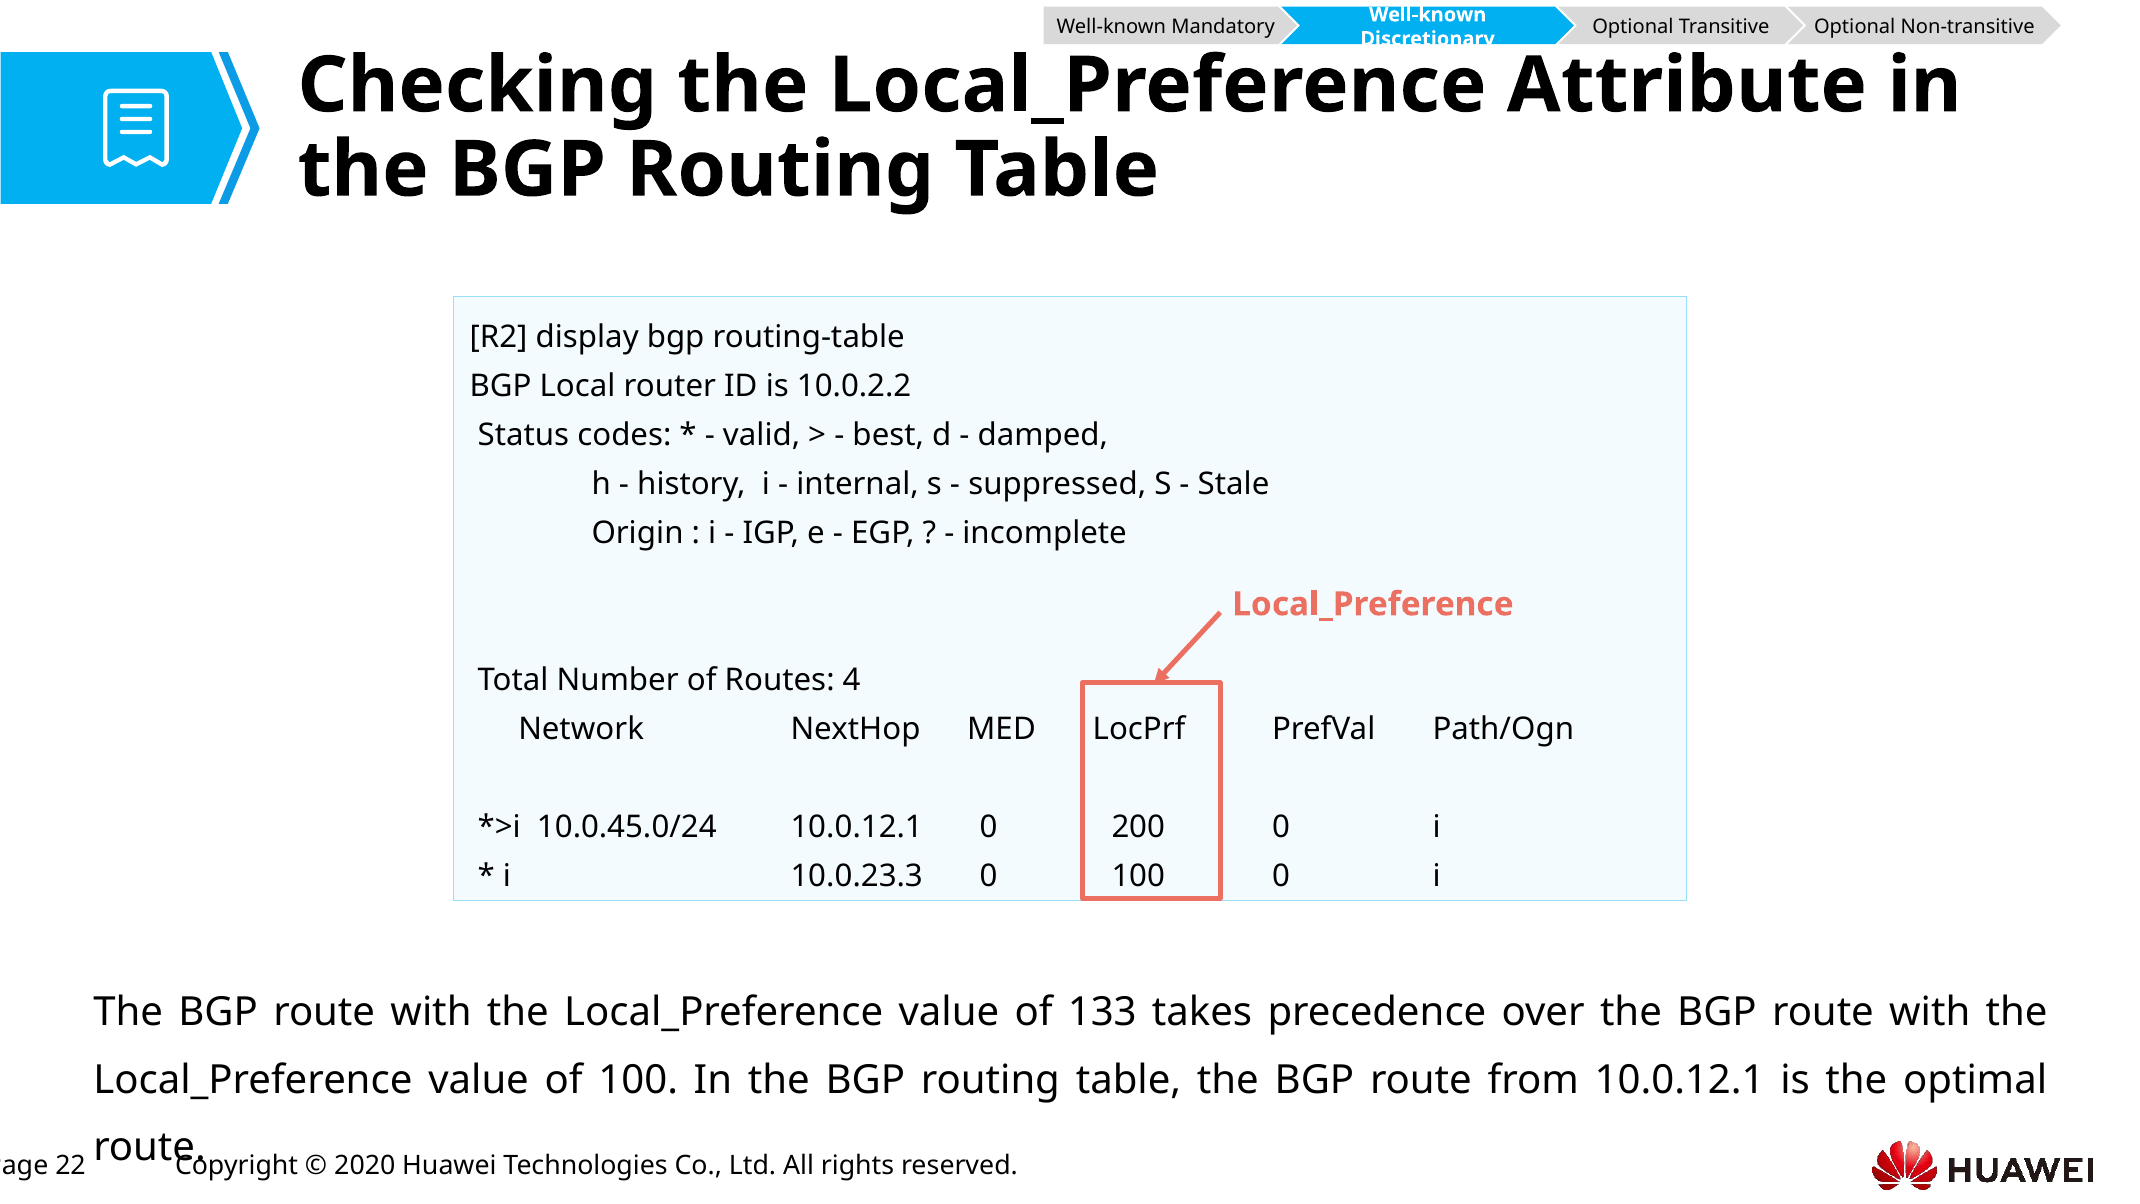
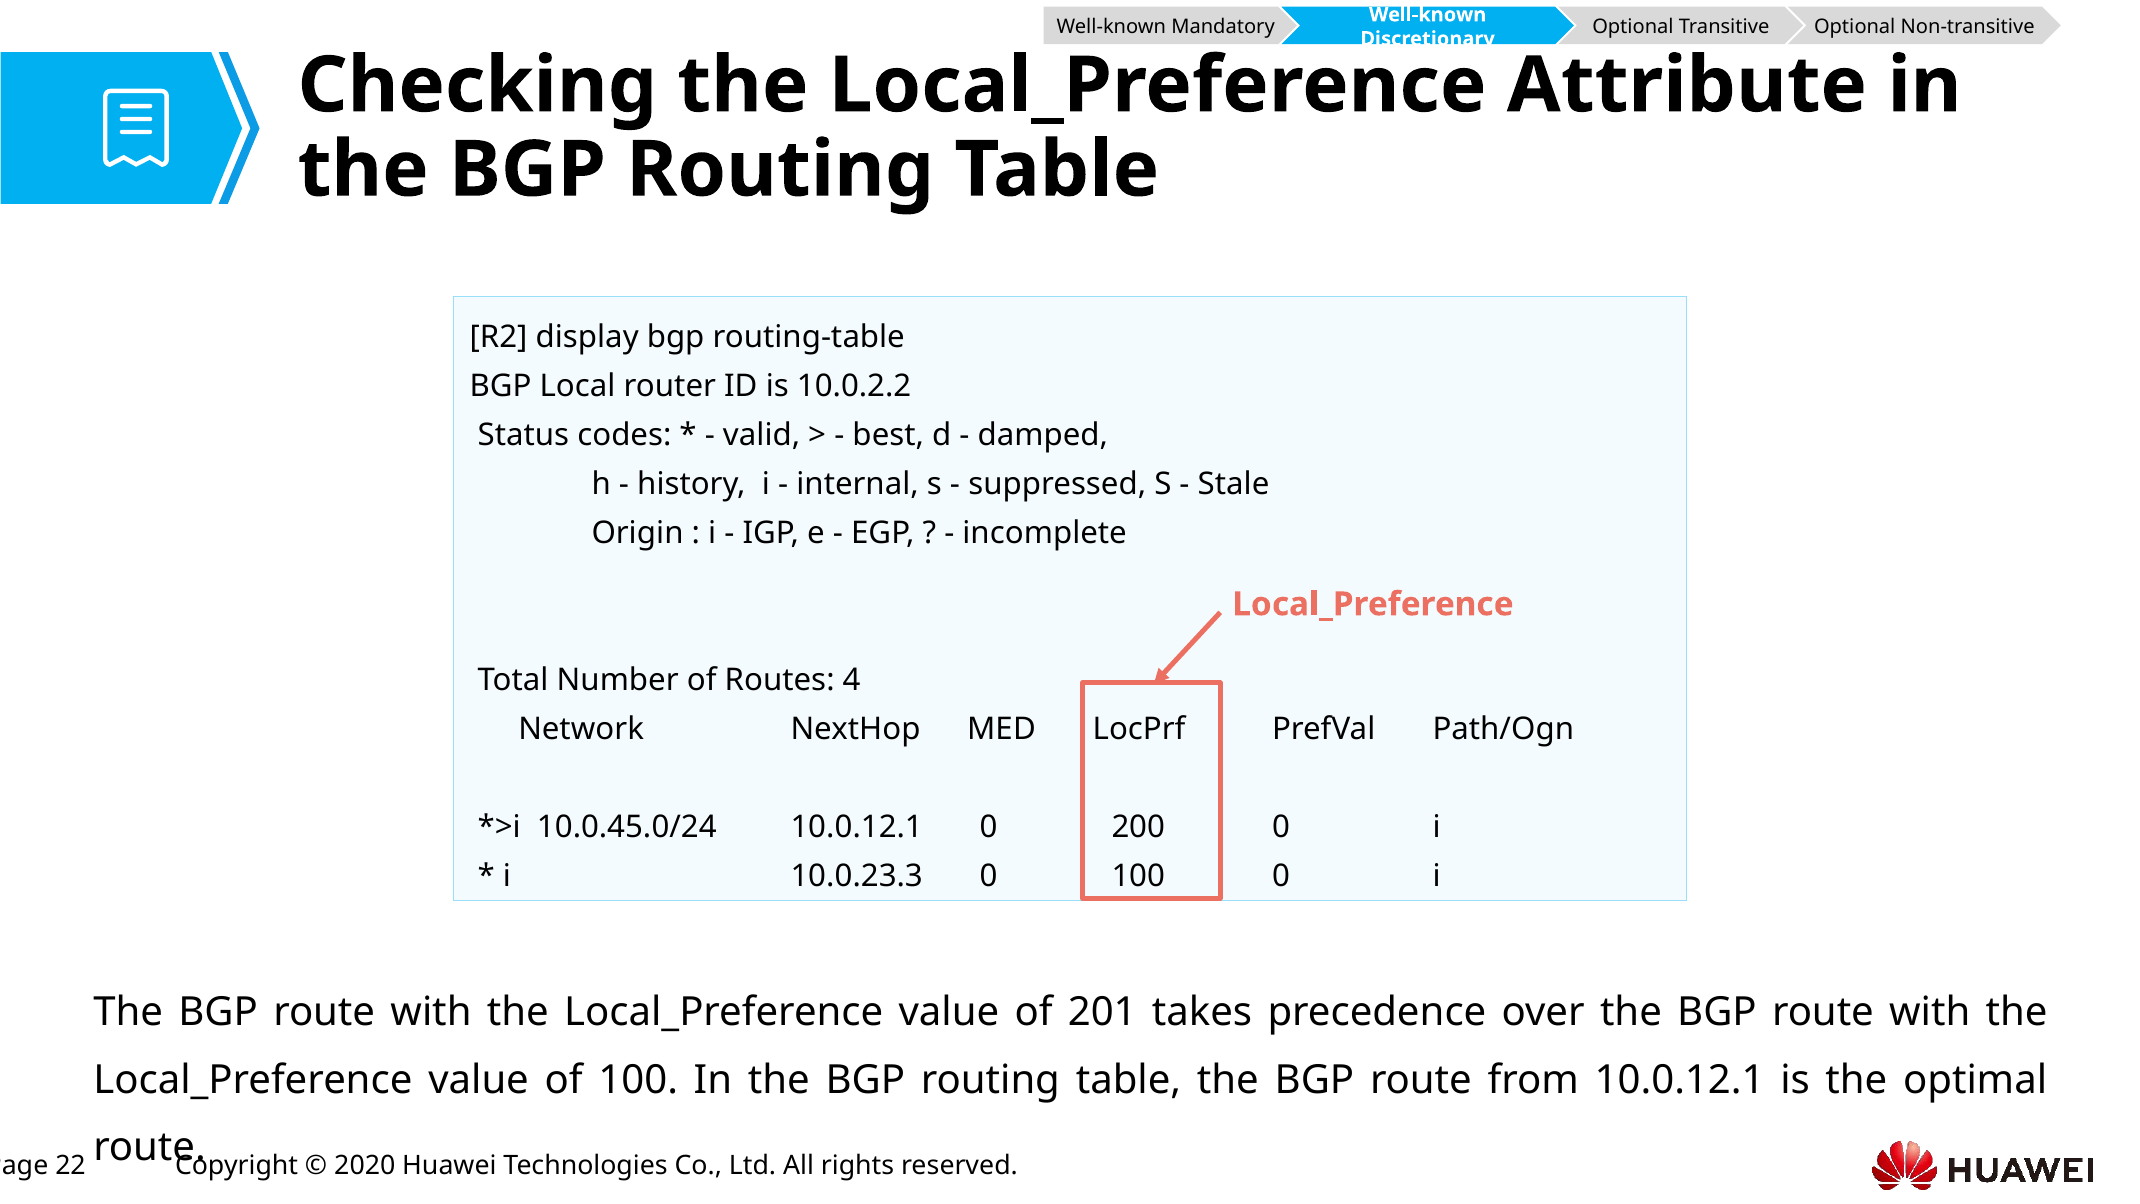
133: 133 -> 201 (1102, 1012)
